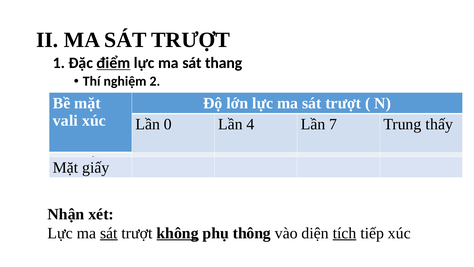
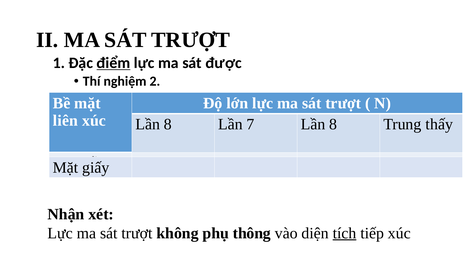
thang: thang -> được (224, 63)
vali: vali -> liên (65, 121)
0: 0 -> 8 (168, 124)
4: 4 -> 7 (251, 124)
7: 7 -> 8 (333, 124)
sát underline: present -> none (109, 233)
không underline: present -> none (178, 233)
